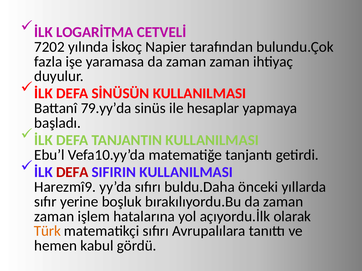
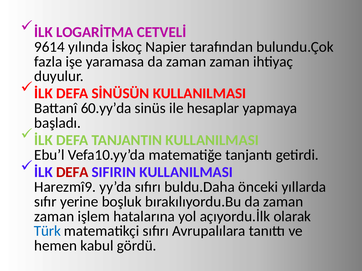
7202: 7202 -> 9614 (49, 47)
79.yy’da: 79.yy’da -> 60.yy’da (106, 108)
Türk colour: orange -> blue (47, 231)
